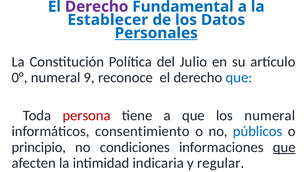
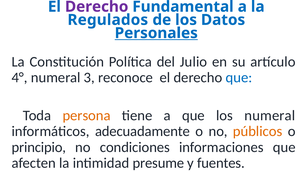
Establecer: Establecer -> Regulados (108, 20)
0°: 0° -> 4° (20, 78)
9: 9 -> 3 (89, 78)
persona colour: red -> orange (87, 116)
consentimiento: consentimiento -> adecuadamente (142, 131)
públicos colour: blue -> orange (258, 131)
que underline: present -> none (284, 147)
indicaria: indicaria -> presume (158, 163)
regular: regular -> fuentes (221, 163)
